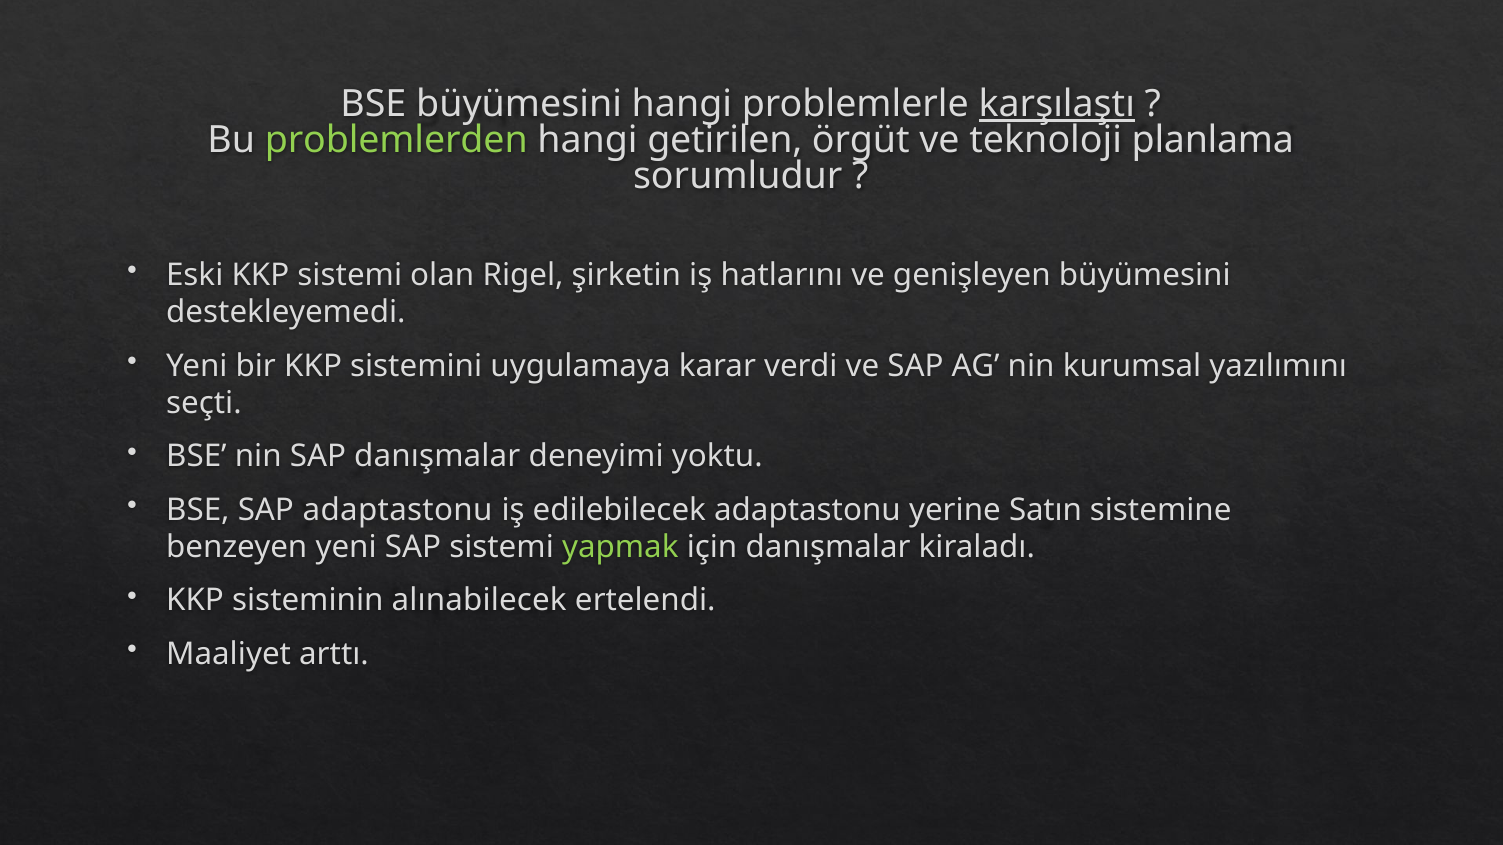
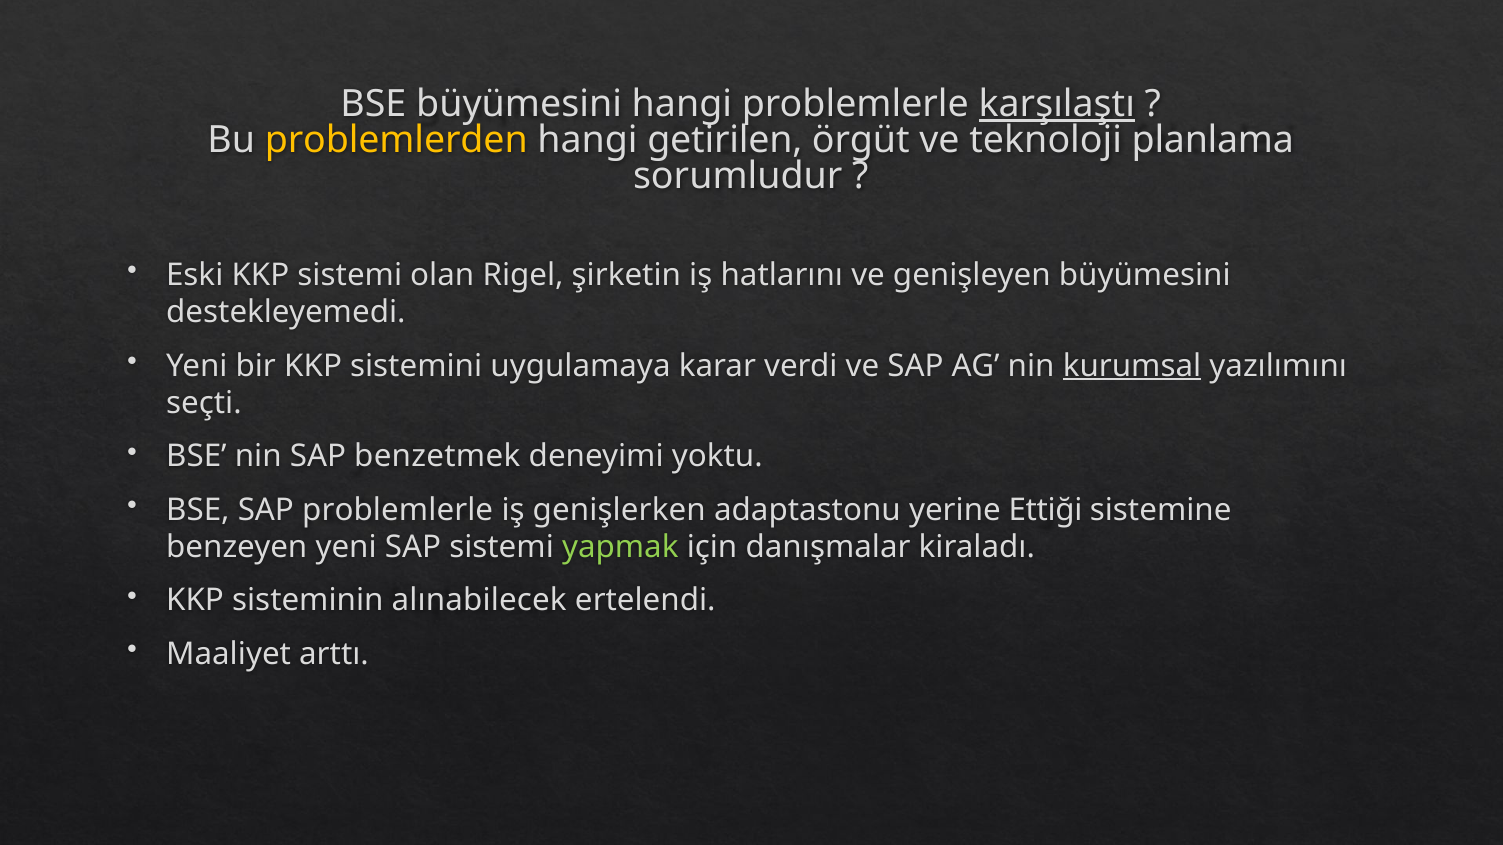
problemlerden colour: light green -> yellow (396, 141)
kurumsal underline: none -> present (1132, 366)
SAP danışmalar: danışmalar -> benzetmek (437, 457)
SAP adaptastonu: adaptastonu -> problemlerle (398, 510)
edilebilecek: edilebilecek -> genişlerken (619, 510)
Satın: Satın -> Ettiği (1046, 510)
